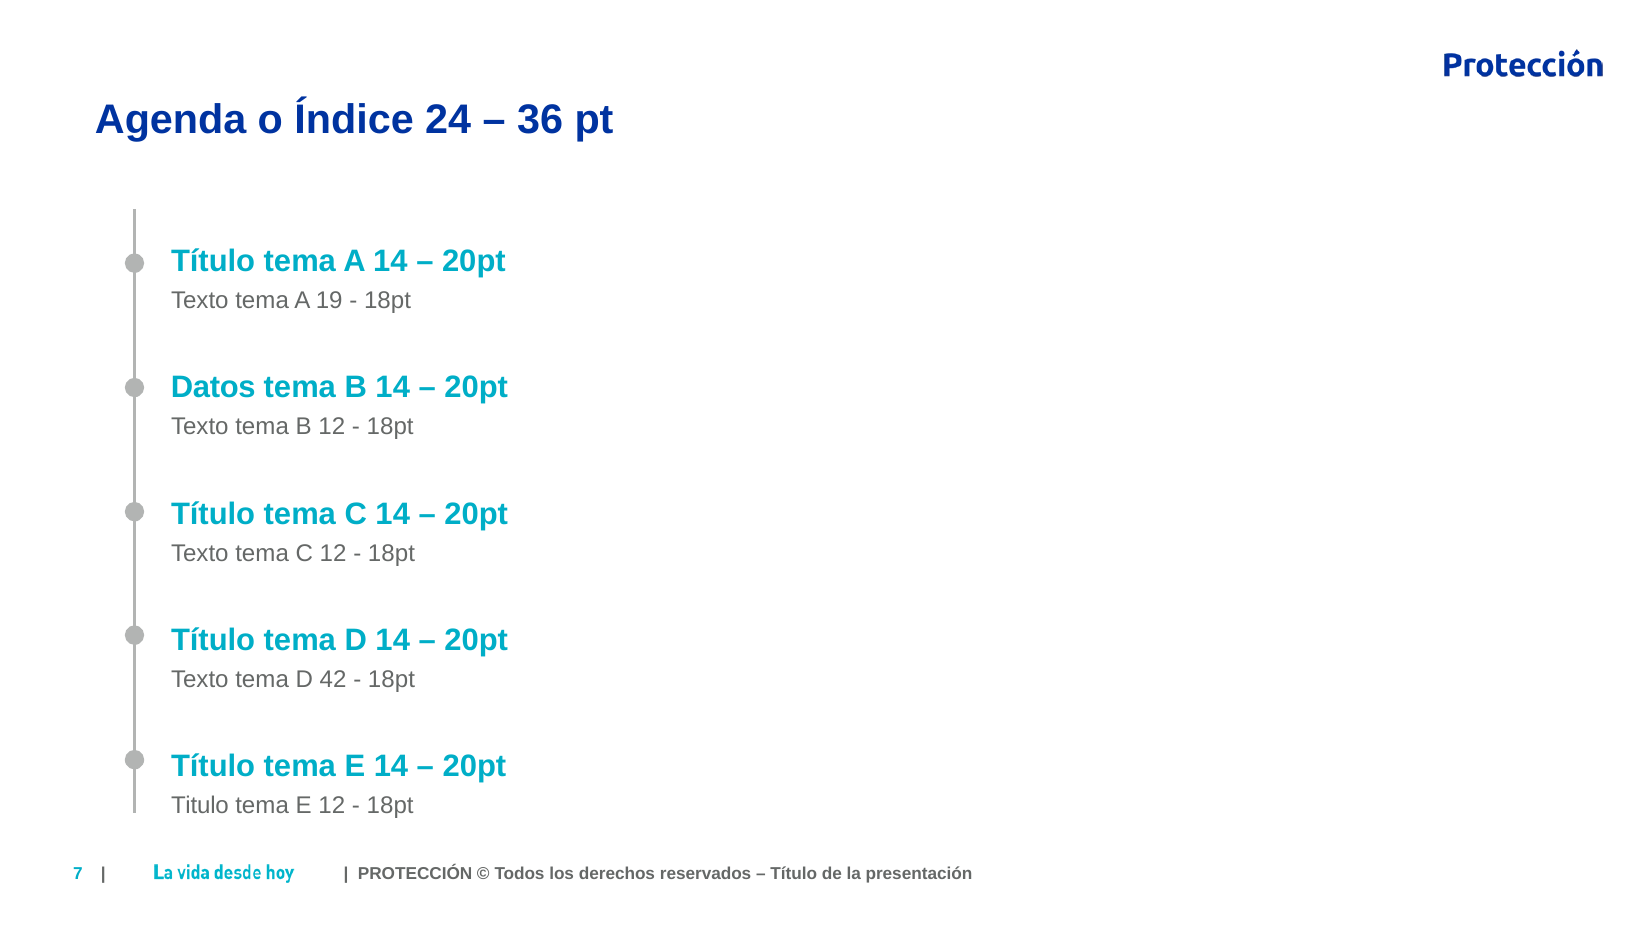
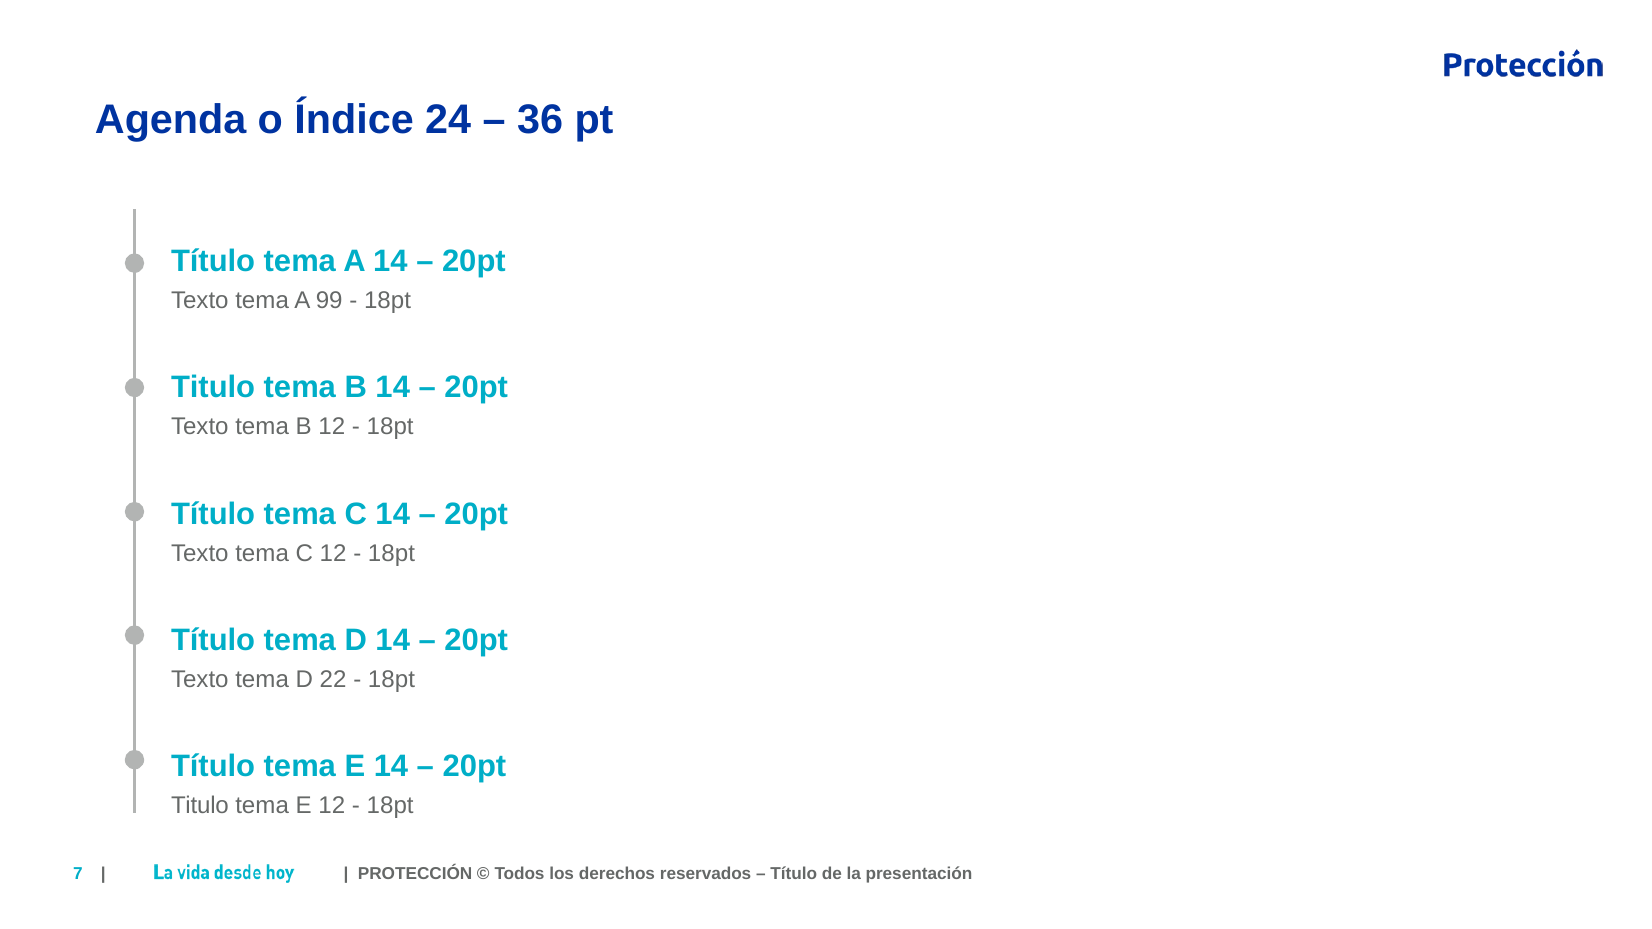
19: 19 -> 99 (329, 301)
Datos: Datos -> Titulo (213, 388)
42: 42 -> 22 (333, 680)
